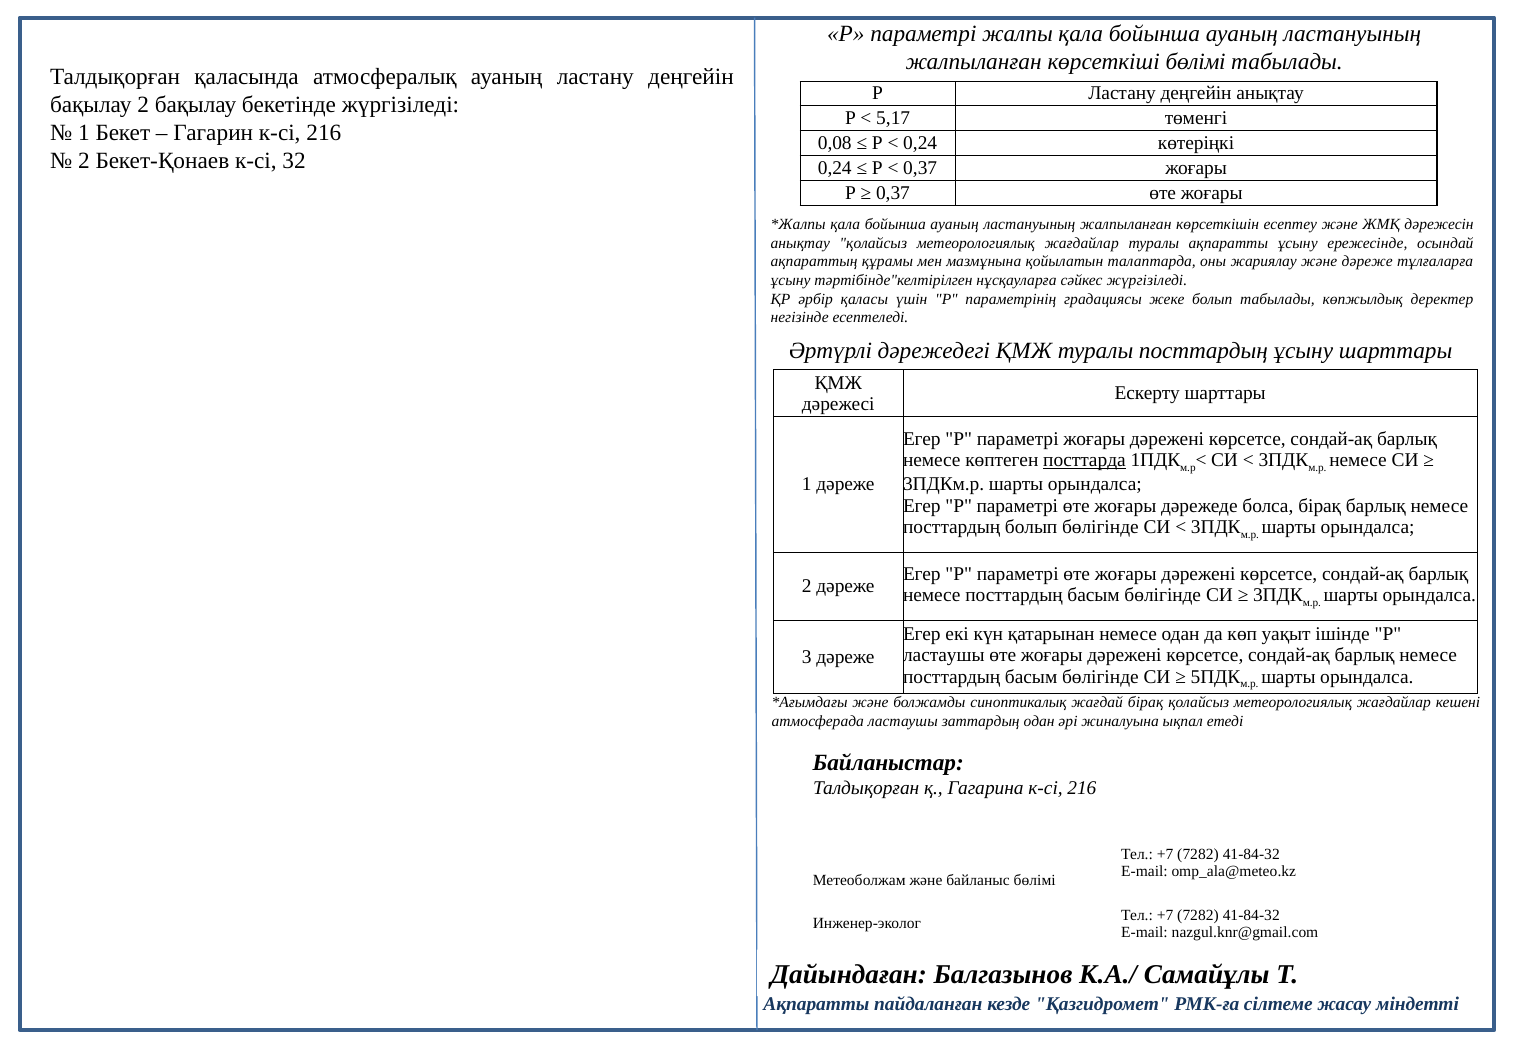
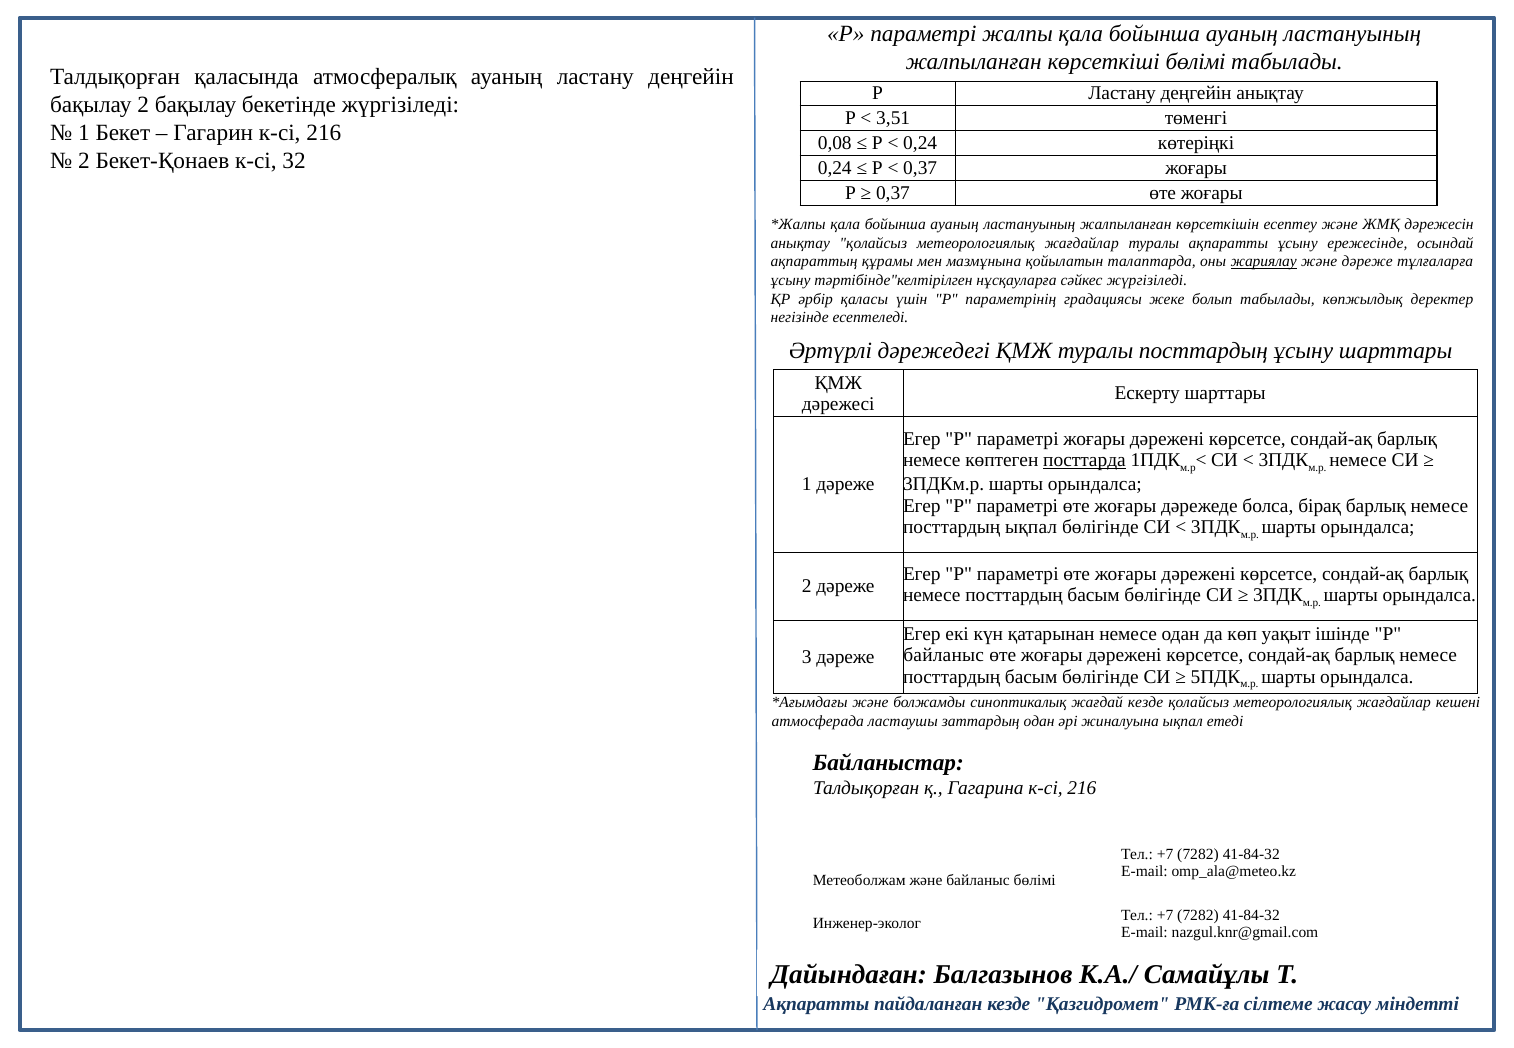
5,17: 5,17 -> 3,51 (893, 118)
жариялау underline: none -> present (1264, 262)
посттардың болып: болып -> ықпал (1031, 527)
ластаушы: ластаушы -> байланыс (944, 655)
жағдай бірақ: бірақ -> кезде (1146, 703)
